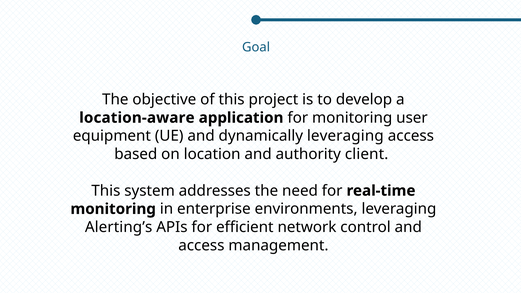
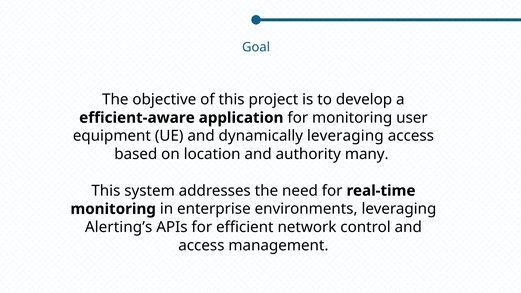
location-aware: location-aware -> efficient-aware (137, 118)
client: client -> many (367, 154)
